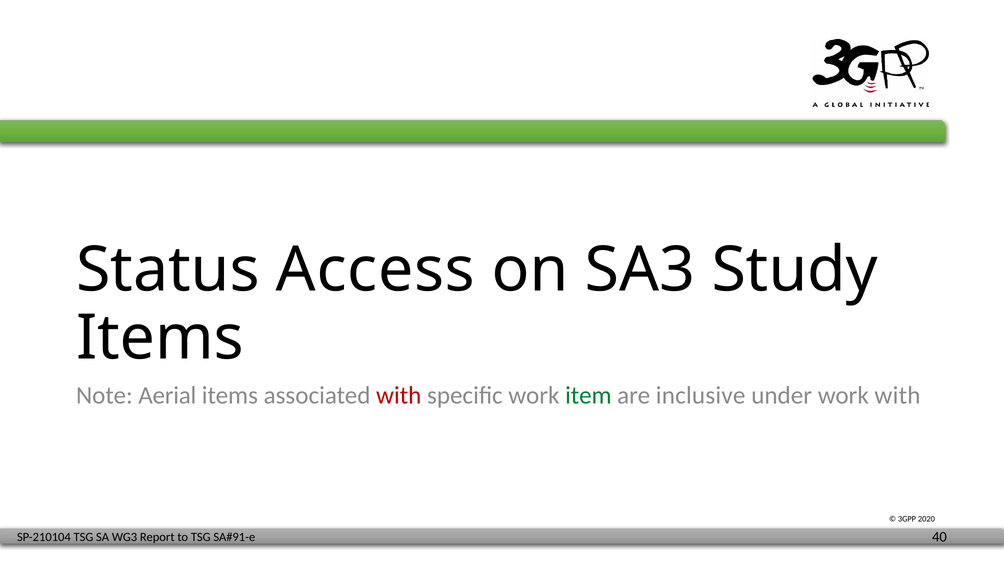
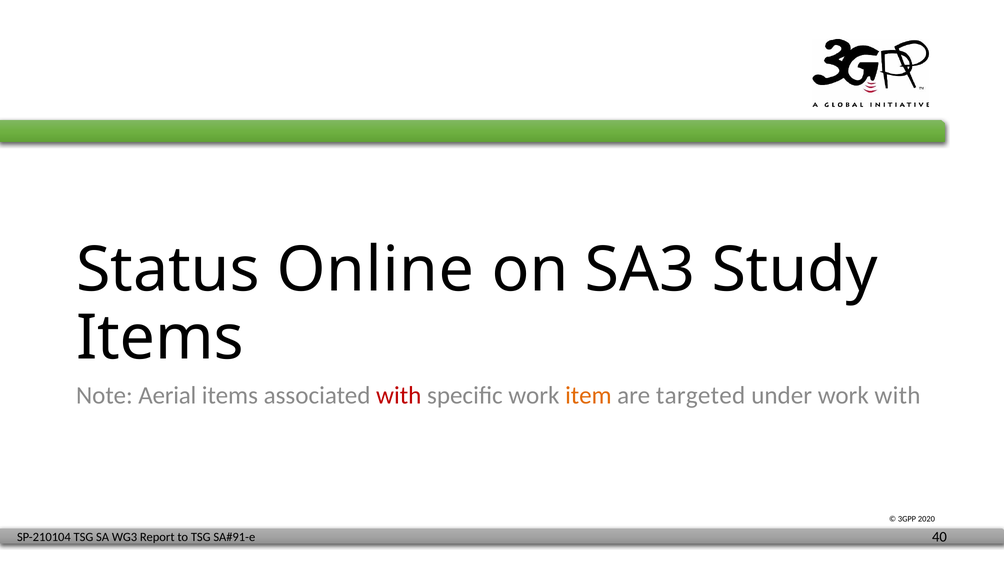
Access: Access -> Online (375, 270)
item colour: green -> orange (588, 395)
inclusive: inclusive -> targeted (701, 395)
